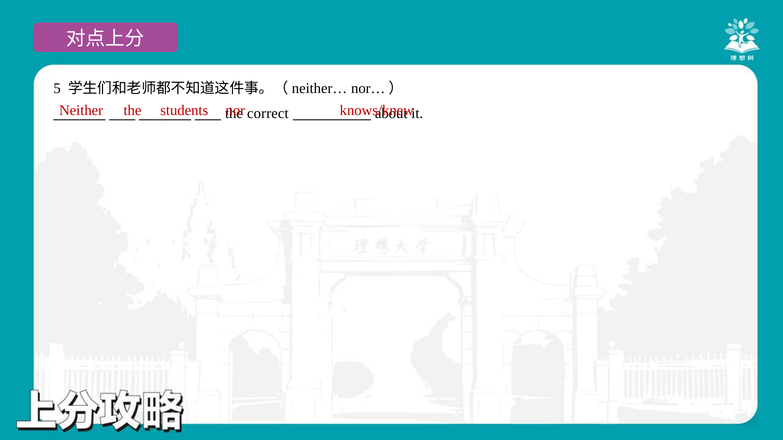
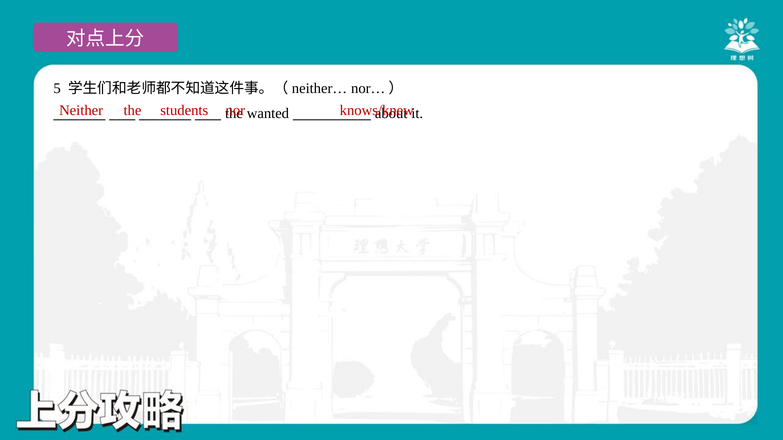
correct: correct -> wanted (268, 114)
